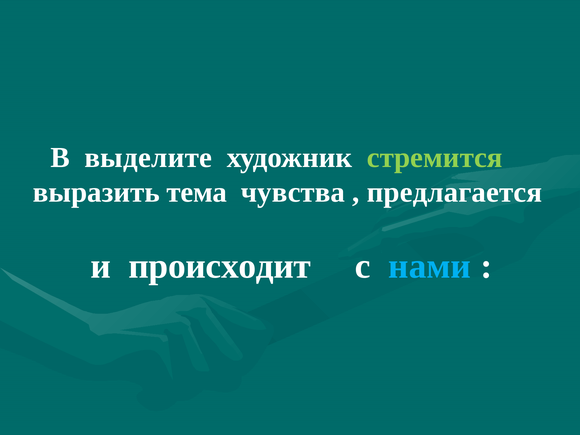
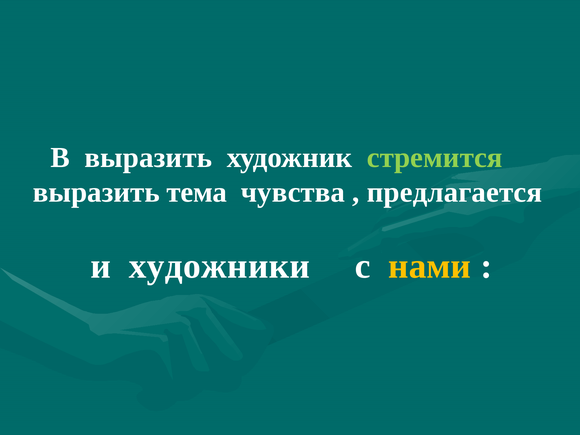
В выделите: выделите -> выразить (148, 158)
происходит: происходит -> художники (219, 266)
нами colour: light blue -> yellow (430, 266)
